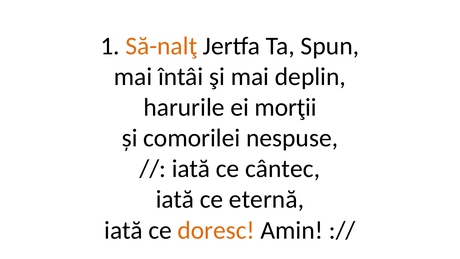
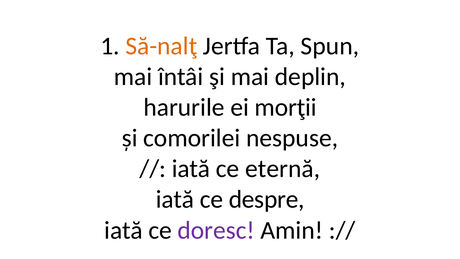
cântec: cântec -> eternă (283, 169)
eternă: eternă -> despre (267, 199)
doresc colour: orange -> purple (216, 230)
